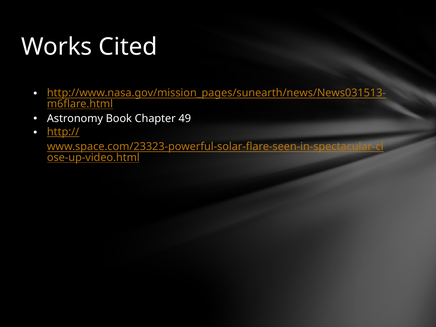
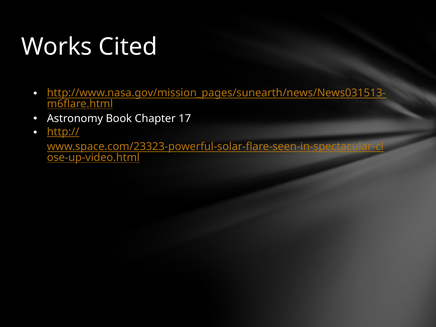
49: 49 -> 17 (185, 119)
